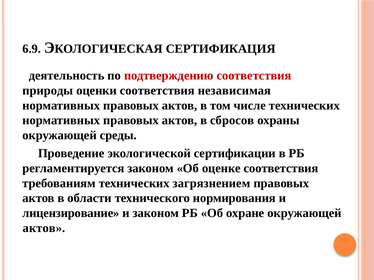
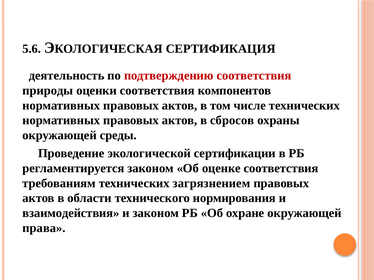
6.9: 6.9 -> 5.6 (32, 49)
независимая: независимая -> компонентов (234, 91)
лицензирование: лицензирование -> взаимодействия (71, 213)
актов: актов -> права (44, 228)
